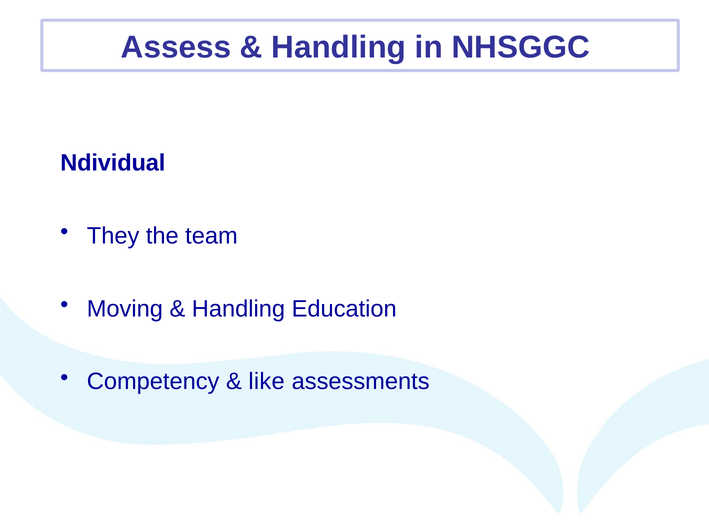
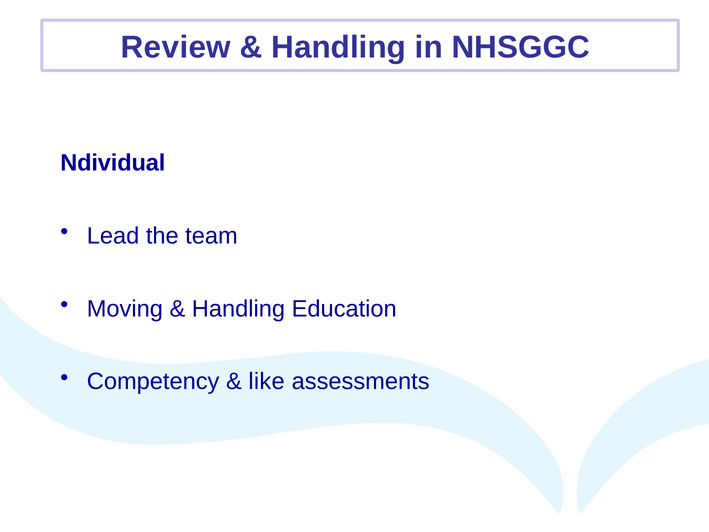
Assess: Assess -> Review (176, 48)
They: They -> Lead (113, 236)
